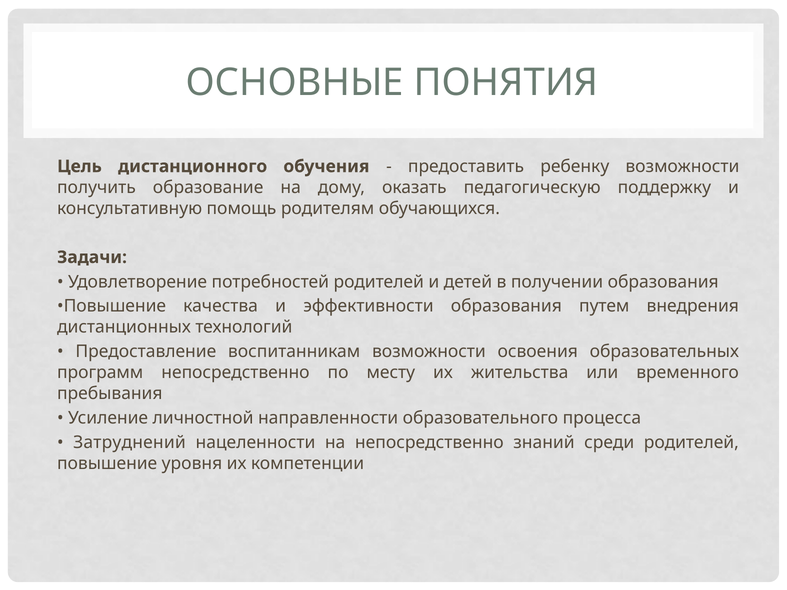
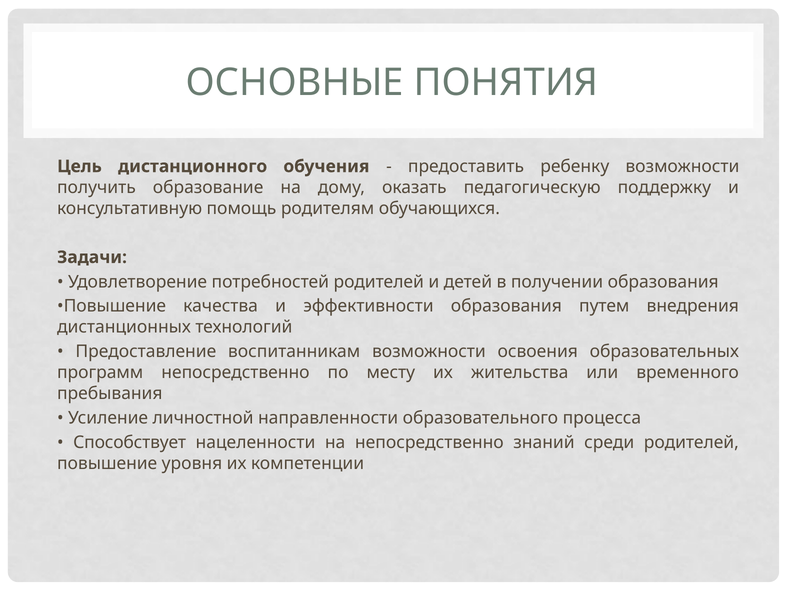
Затруднений: Затруднений -> Способствует (130, 443)
